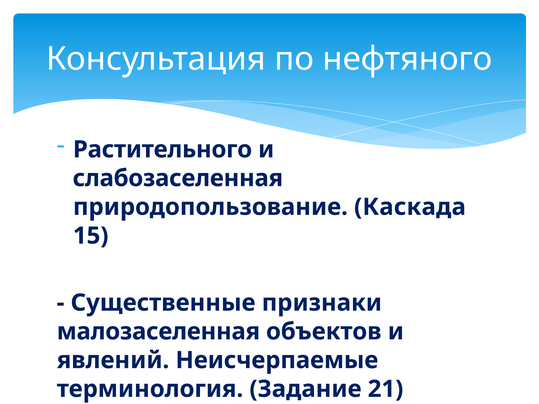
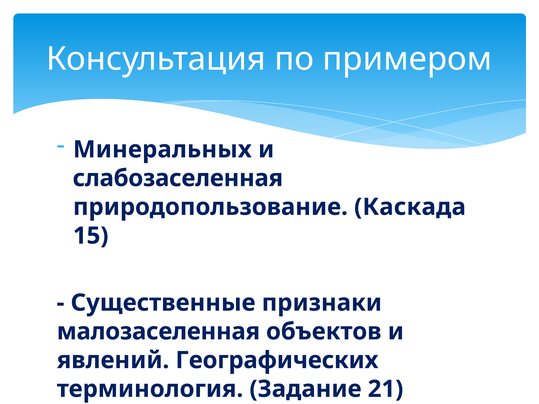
нефтяного: нефтяного -> примером (407, 59)
Растительного: Растительного -> Минеральных (162, 150)
Неисчерпаемые: Неисчерпаемые -> Географических (277, 360)
